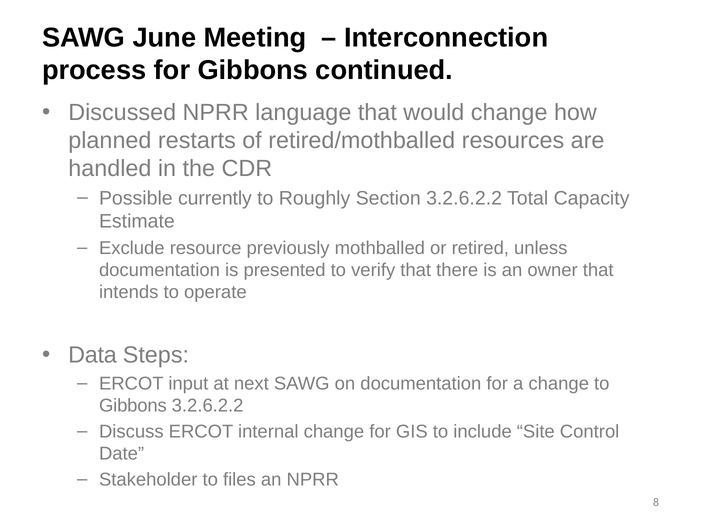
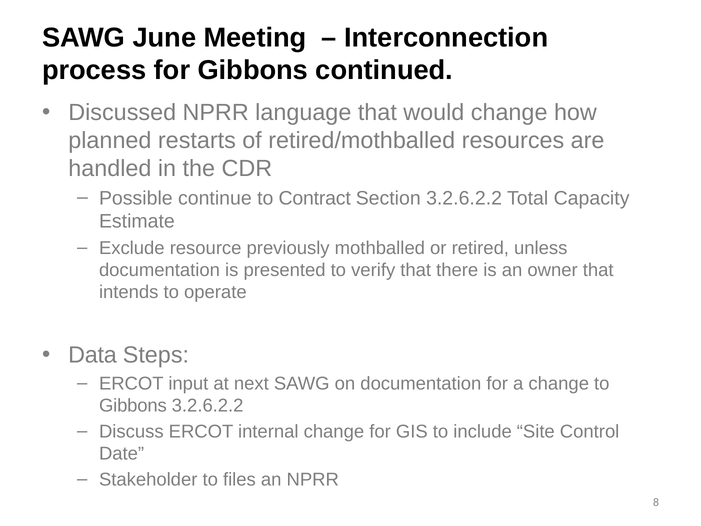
currently: currently -> continue (215, 198)
Roughly: Roughly -> Contract (315, 198)
